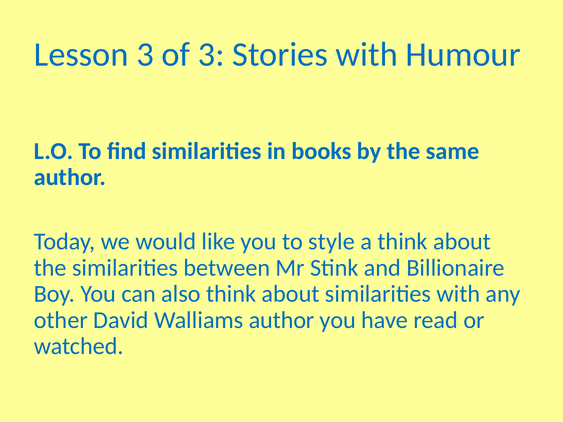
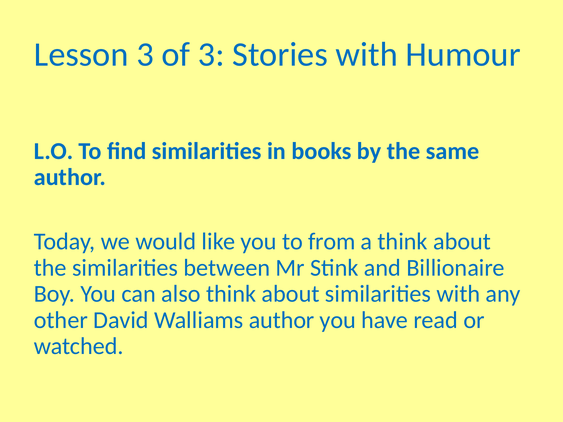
style: style -> from (332, 242)
